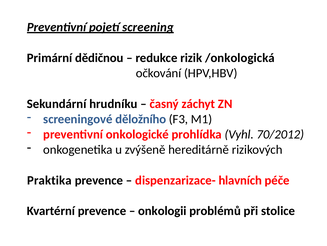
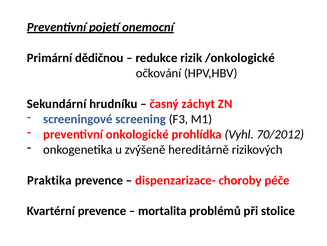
screening: screening -> onemocní (148, 27)
/onkologická: /onkologická -> /onkologické (240, 58)
děložního: děložního -> screening (141, 119)
hlavních: hlavních -> choroby (240, 180)
onkologii: onkologii -> mortalita (162, 210)
